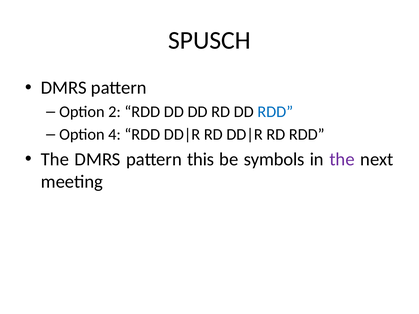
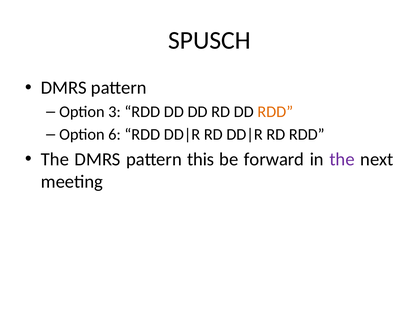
2: 2 -> 3 (115, 112)
RDD colour: blue -> orange (275, 112)
4: 4 -> 6 (115, 135)
symbols: symbols -> forward (274, 160)
